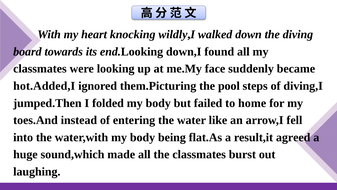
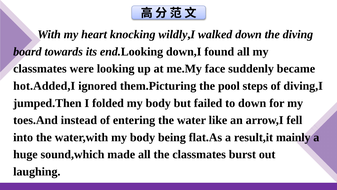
to home: home -> down (252, 103)
agreed: agreed -> mainly (293, 137)
